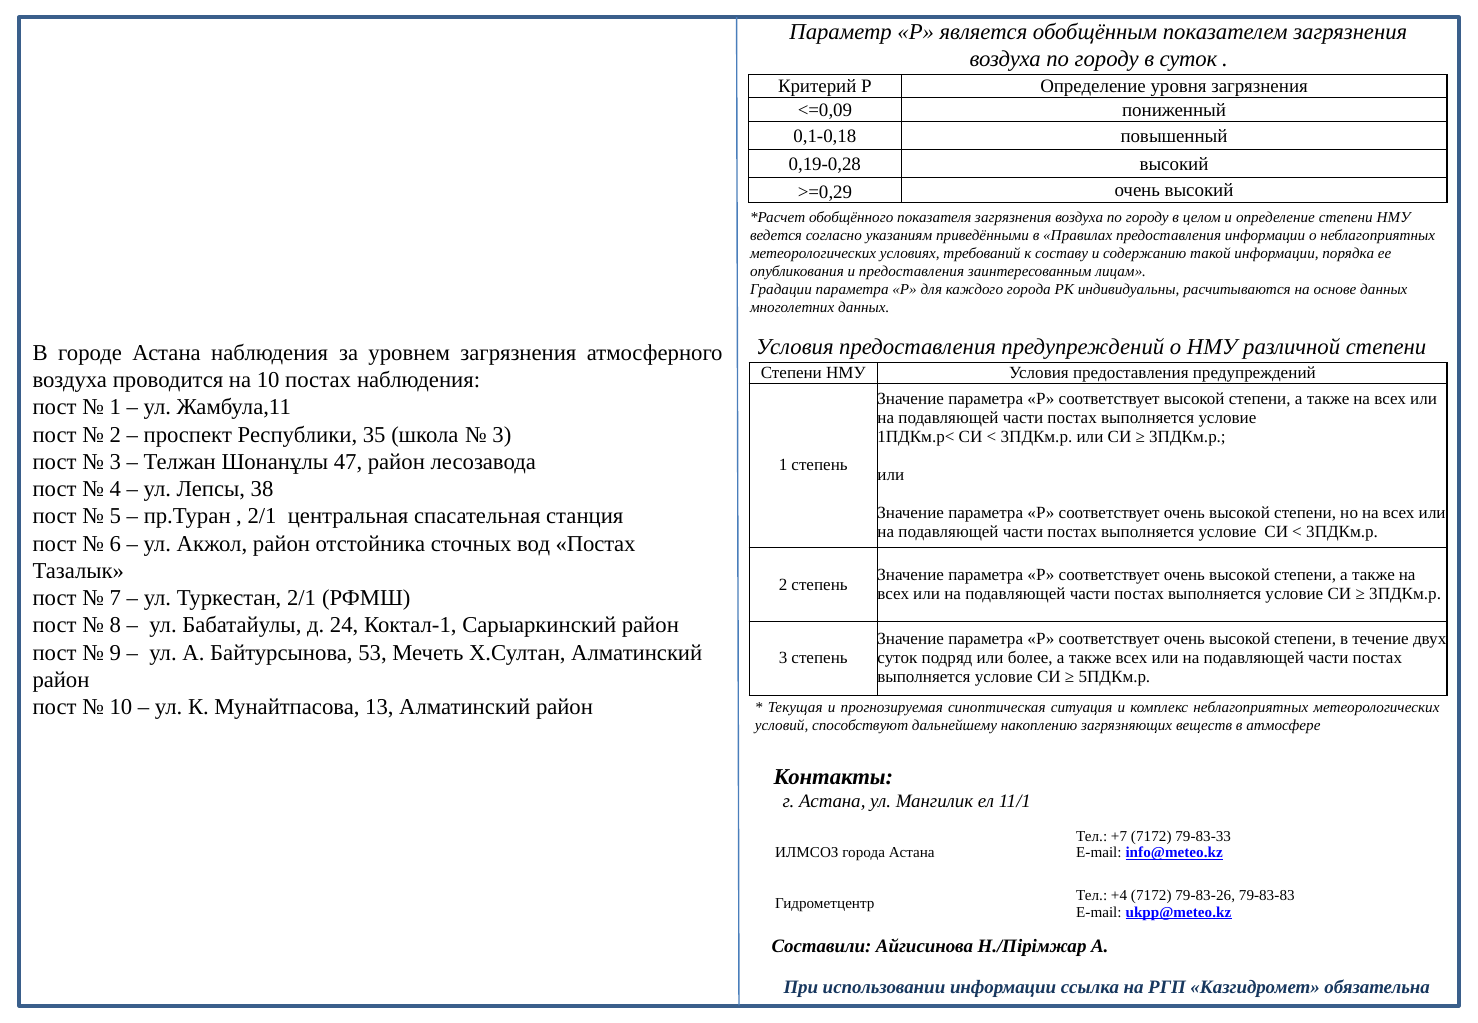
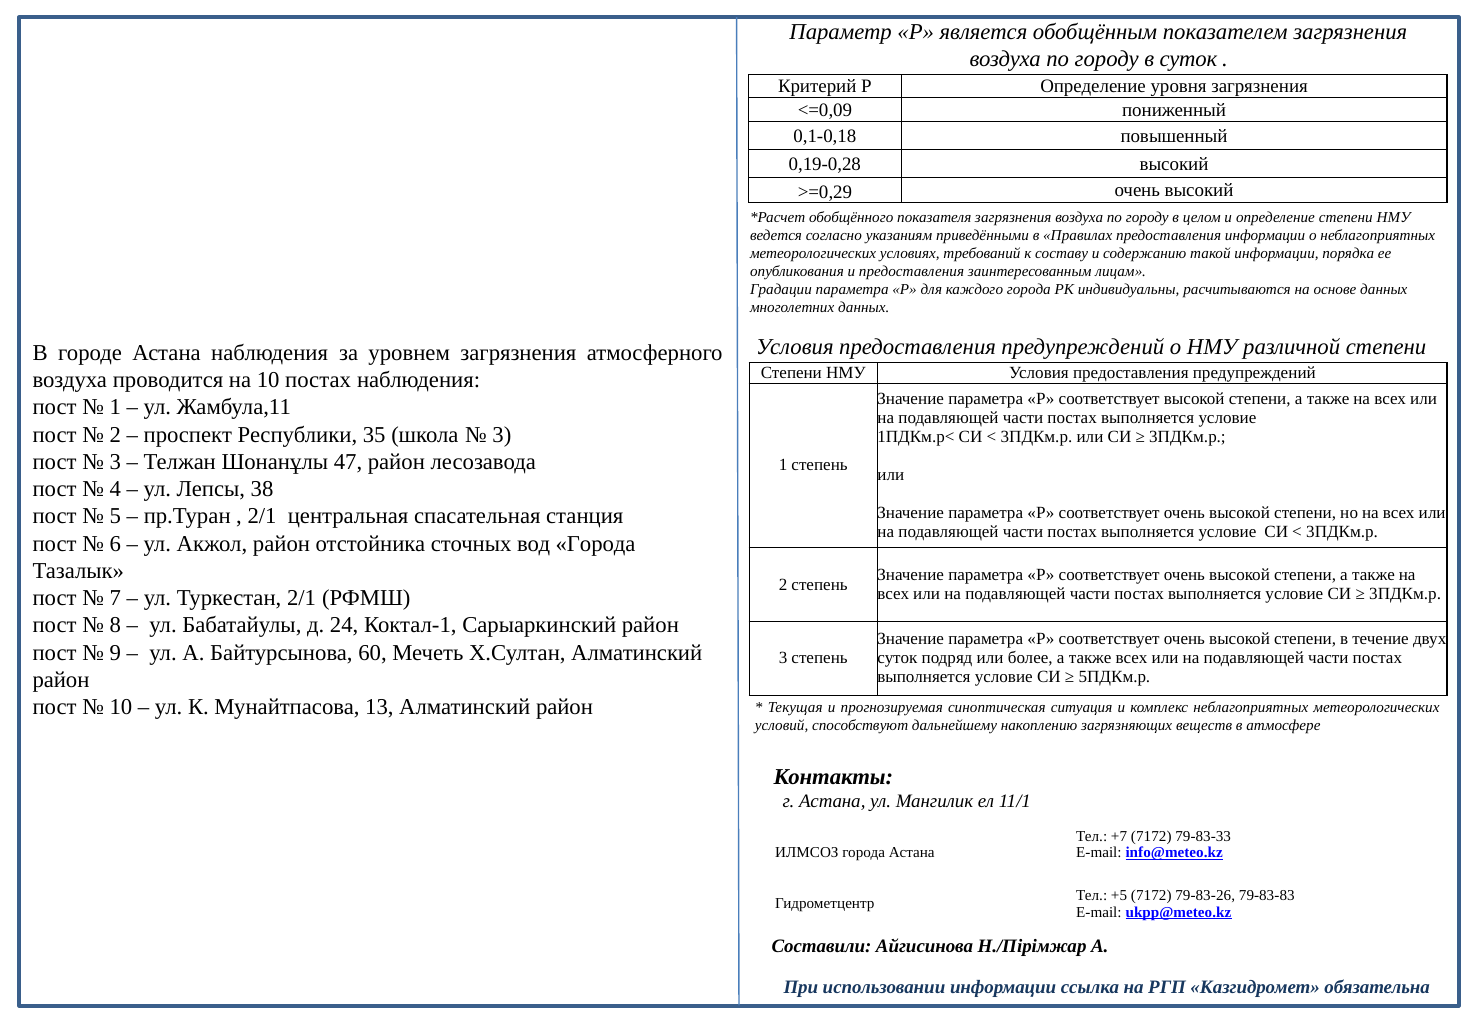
вод Постах: Постах -> Города (596, 544)
53: 53 -> 60 (373, 653)
+4: +4 -> +5 (1119, 895)
